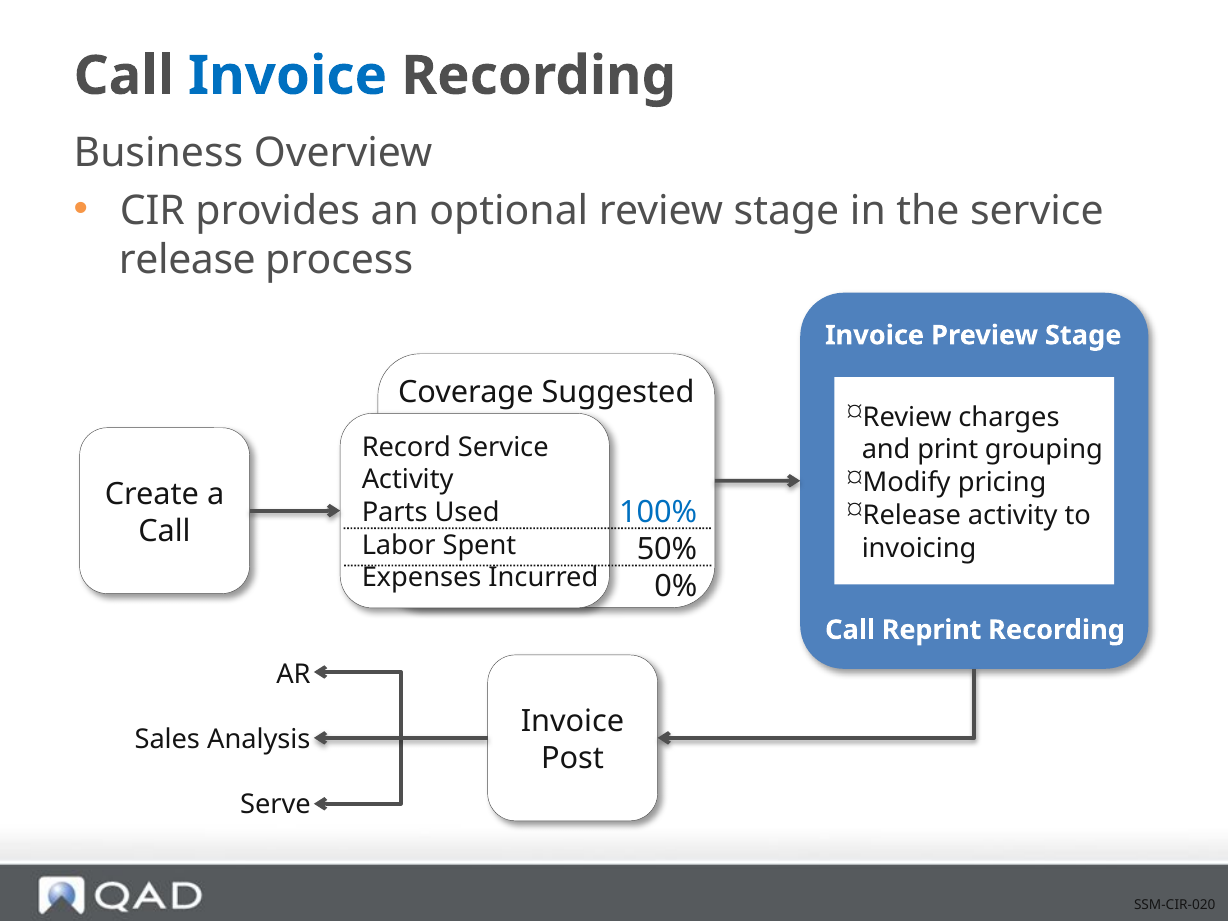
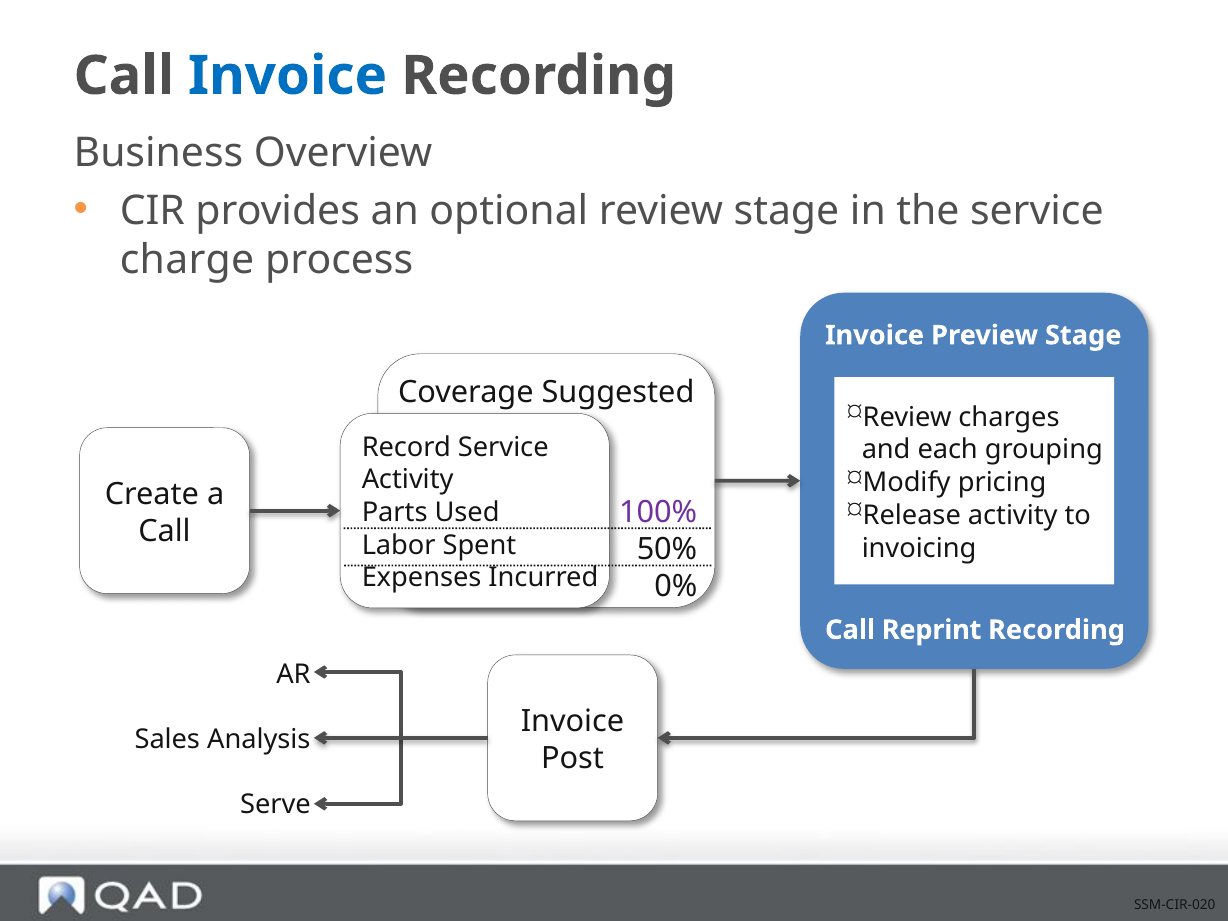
release: release -> charge (187, 260)
print: print -> each (948, 450)
100% colour: blue -> purple (658, 513)
